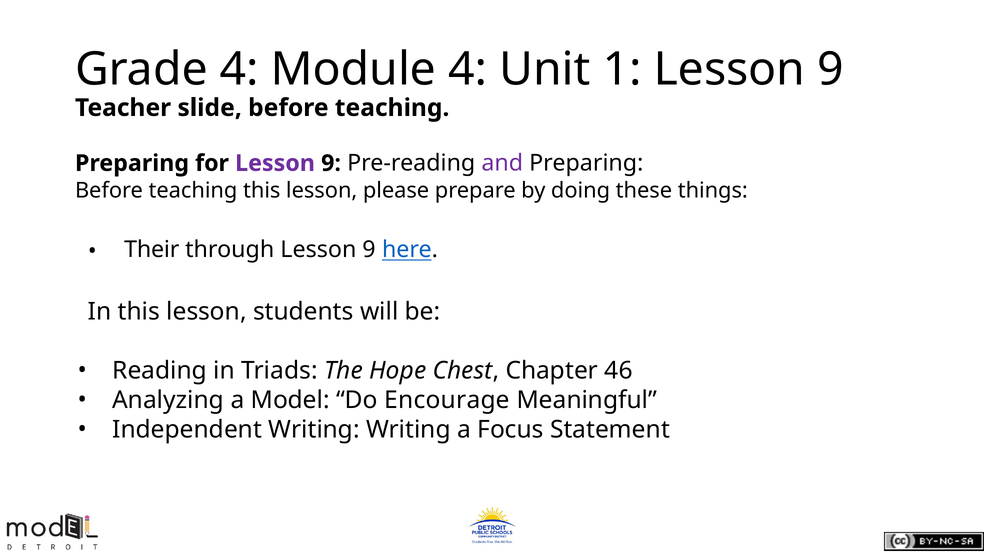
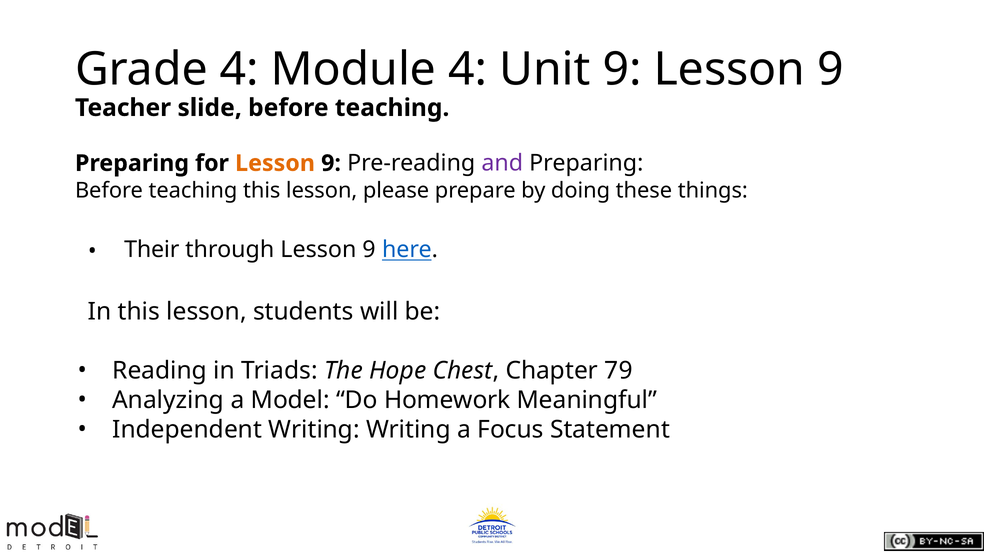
Unit 1: 1 -> 9 (622, 69)
Lesson colour: purple -> orange (275, 163)
46: 46 -> 79 (619, 371)
Encourage: Encourage -> Homework (447, 401)
